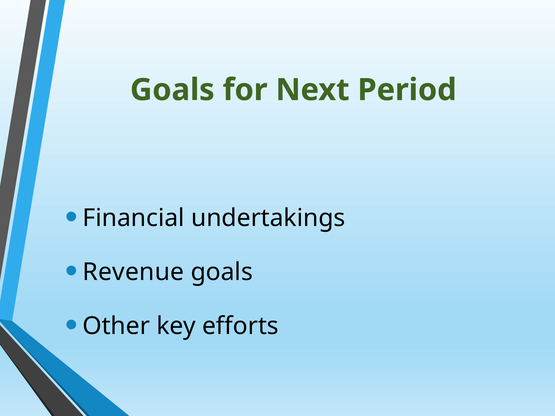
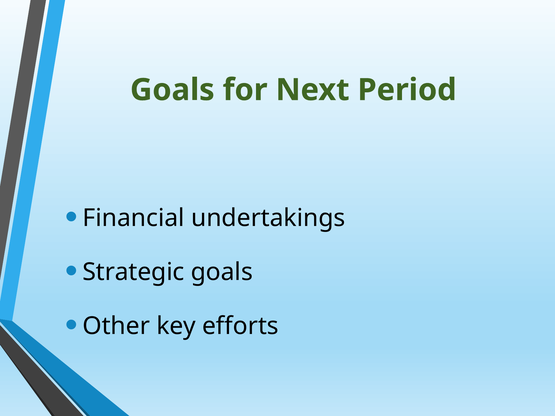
Revenue: Revenue -> Strategic (133, 272)
